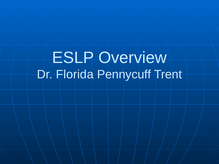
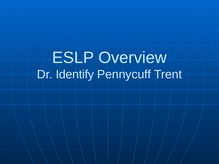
Florida: Florida -> Identify (75, 75)
